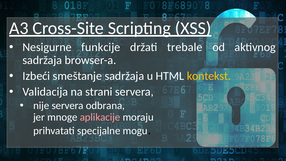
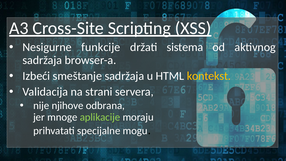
trebale: trebale -> sistema (185, 47)
nije servera: servera -> njihove (68, 105)
aplikacije colour: pink -> light green (100, 117)
